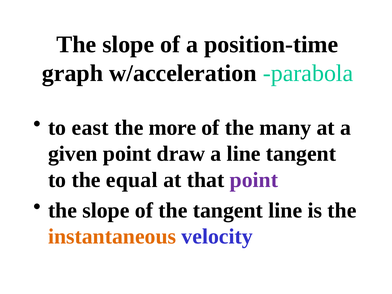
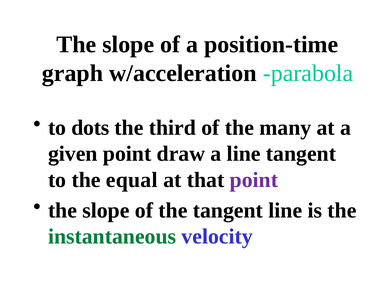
east: east -> dots (90, 128)
more: more -> third (172, 128)
instantaneous colour: orange -> green (112, 236)
